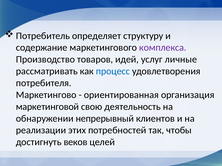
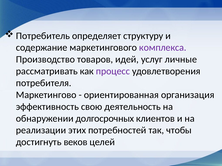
процесс colour: blue -> purple (113, 71)
маркетинговой: маркетинговой -> эффективность (47, 107)
непрерывный: непрерывный -> долгосрочных (105, 119)
